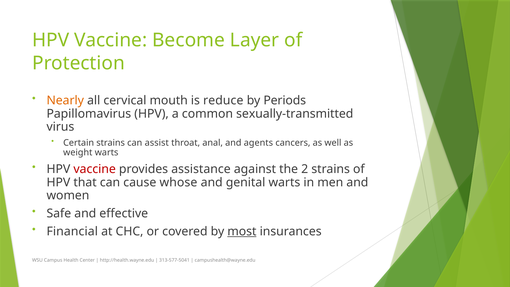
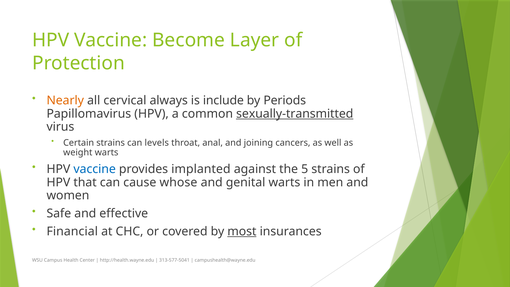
mouth: mouth -> always (169, 100)
reduce: reduce -> include (223, 100)
sexually-transmitted underline: none -> present (295, 114)
assist: assist -> levels (157, 143)
agents: agents -> joining (258, 143)
vaccine colour: red -> blue (95, 169)
assistance: assistance -> implanted (201, 169)
2: 2 -> 5 (305, 169)
